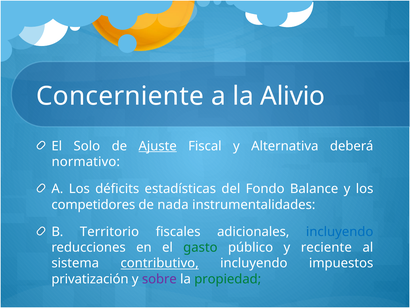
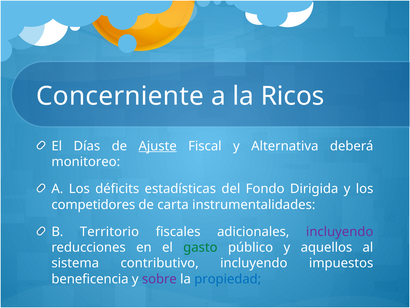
Alivio: Alivio -> Ricos (293, 96)
Solo: Solo -> Días (87, 146)
normativo: normativo -> monitoreo (86, 162)
Balance: Balance -> Dirigida (314, 189)
nada: nada -> carta (173, 204)
incluyendo colour: blue -> purple (340, 231)
reciente: reciente -> aquellos (326, 247)
contributivo underline: present -> none (160, 263)
privatización: privatización -> beneficencia (90, 279)
propiedad colour: green -> blue (228, 279)
